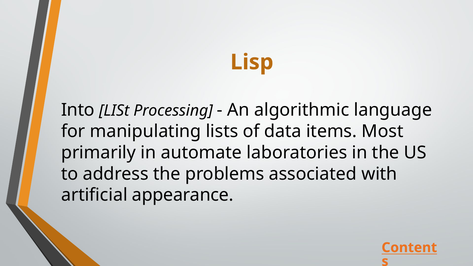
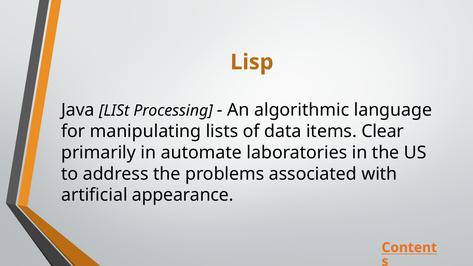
Into: Into -> Java (78, 110)
Most: Most -> Clear (383, 131)
